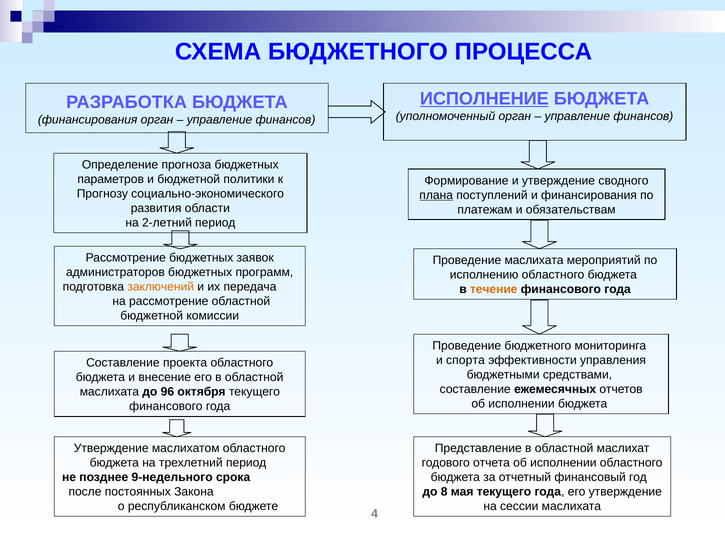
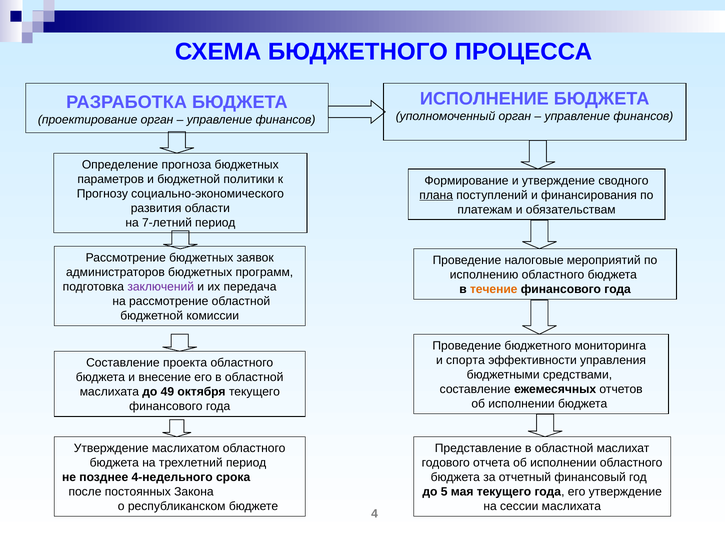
ИСПОЛНЕНИЕ underline: present -> none (484, 99)
финансирования: финансирования -> проектирование (88, 120)
2-летний: 2-летний -> 7-летний (167, 223)
Проведение маслихата: маслихата -> налоговые (534, 261)
заключений colour: orange -> purple (161, 287)
96: 96 -> 49 (167, 392)
9-недельного: 9-недельного -> 4-недельного (172, 478)
8: 8 -> 5 (444, 493)
